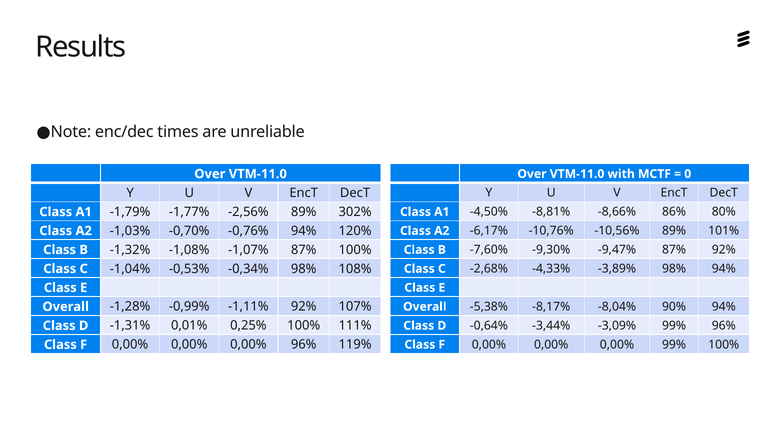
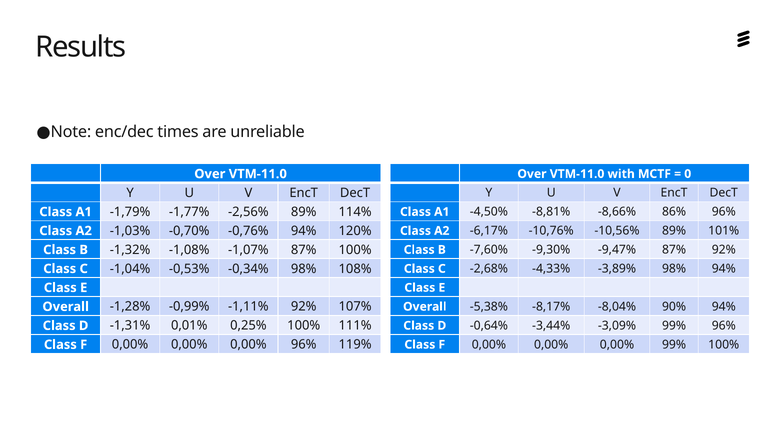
302%: 302% -> 114% (355, 212)
86% 80%: 80% -> 96% (724, 212)
